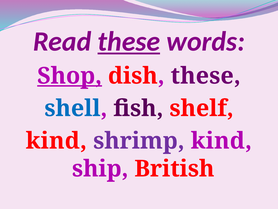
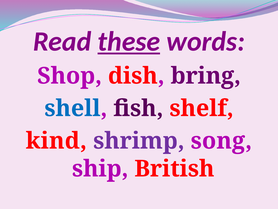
Shop underline: present -> none (70, 76)
dish these: these -> bring (206, 76)
shrimp kind: kind -> song (221, 141)
